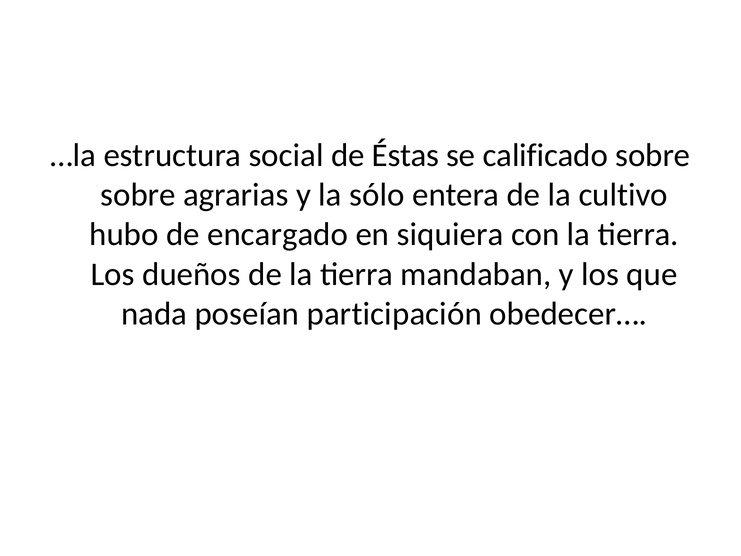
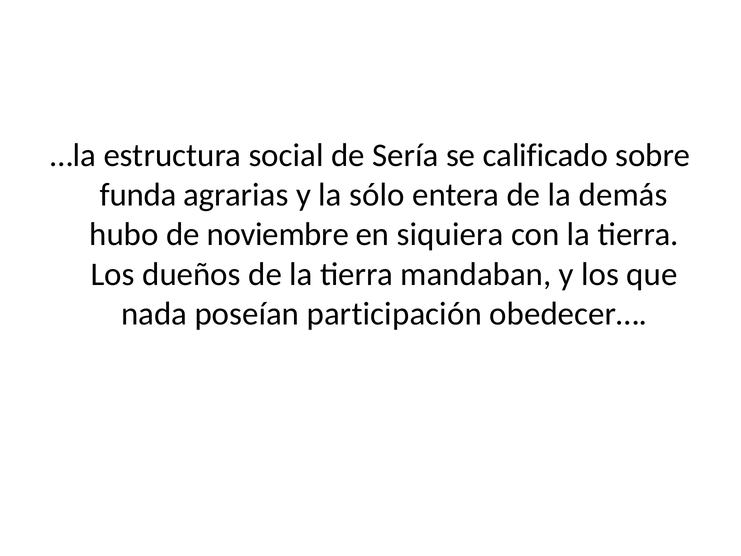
Éstas: Éstas -> Sería (405, 155)
sobre: sobre -> funda (138, 195)
cultivo: cultivo -> demás (623, 195)
encargado: encargado -> noviembre (278, 235)
